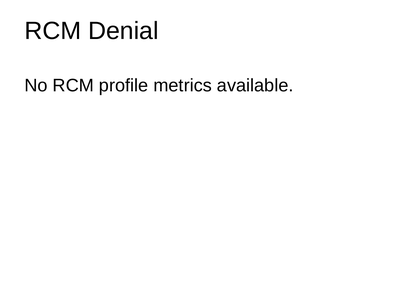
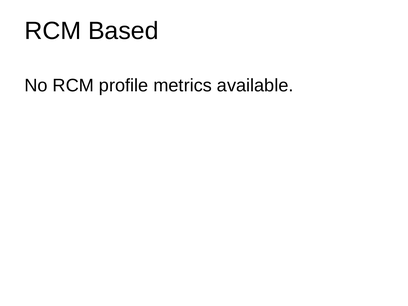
Denial: Denial -> Based (123, 31)
